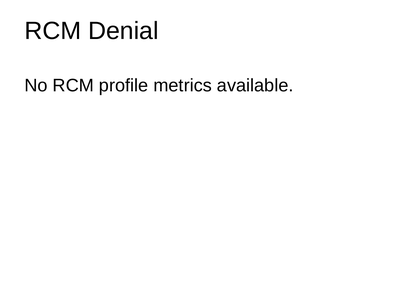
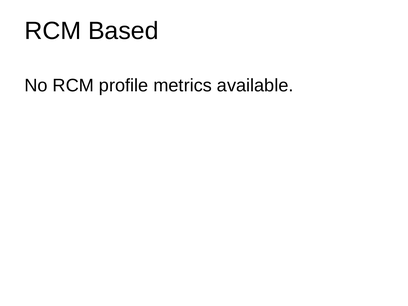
Denial: Denial -> Based (123, 31)
